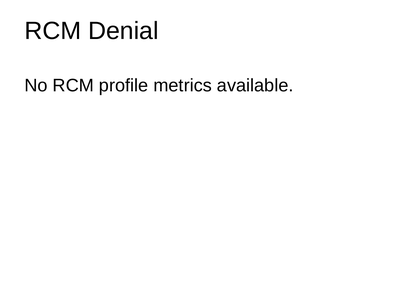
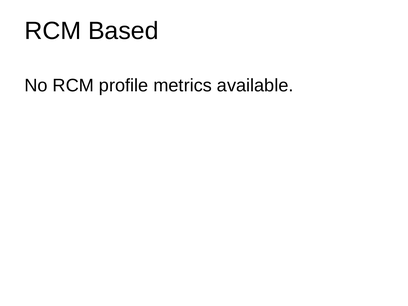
Denial: Denial -> Based (123, 31)
